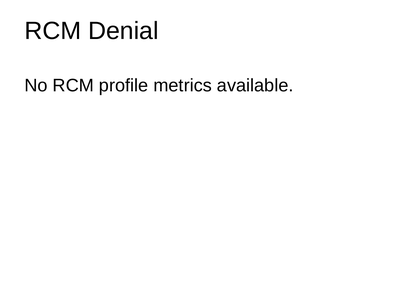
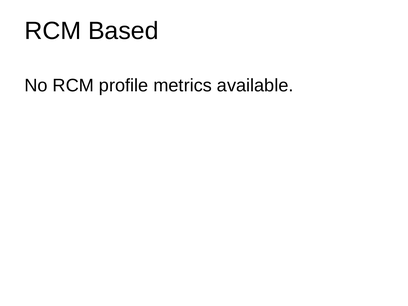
Denial: Denial -> Based (123, 31)
